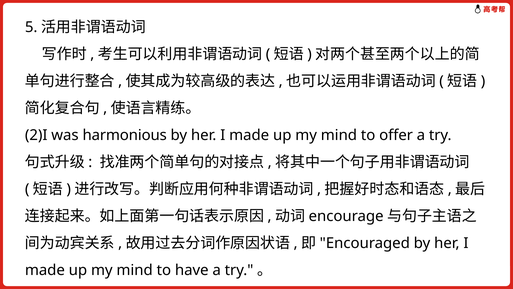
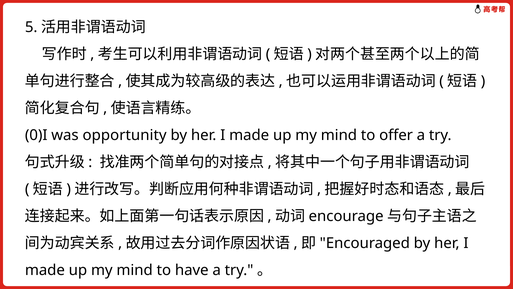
2)I: 2)I -> 0)I (36, 135)
harmonious: harmonious -> opportunity (125, 135)
